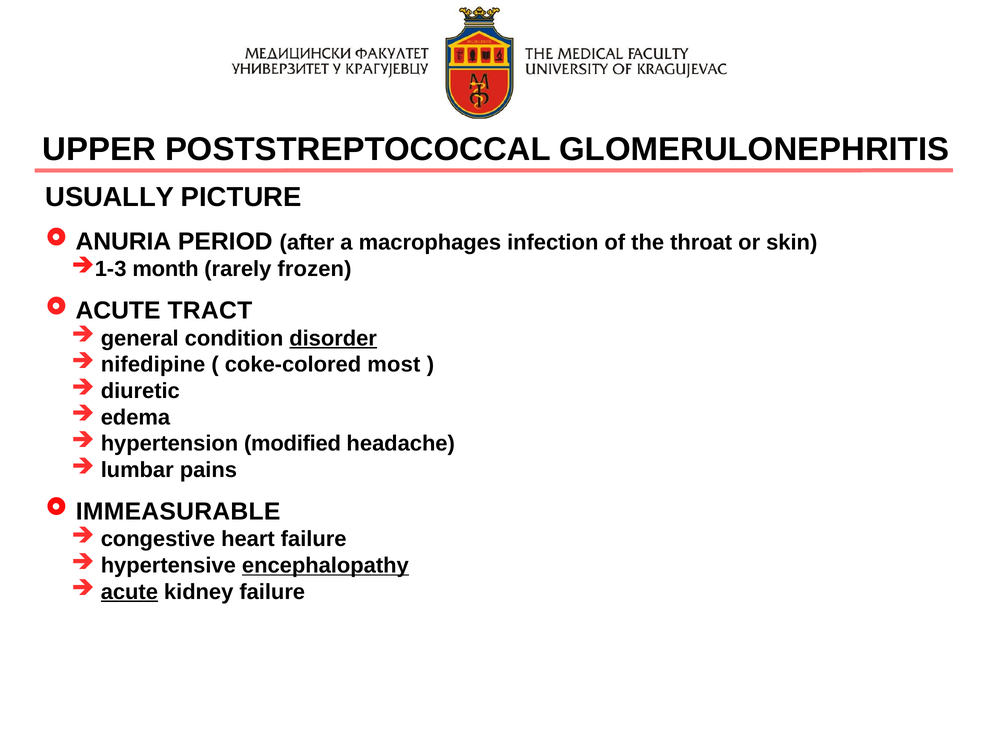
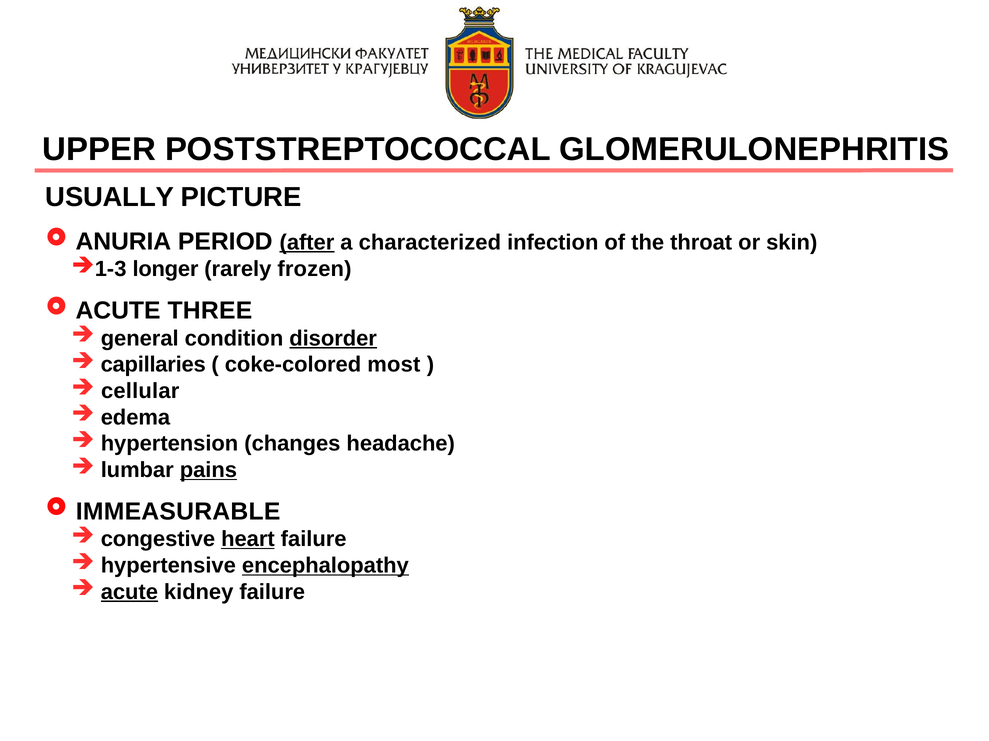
after underline: none -> present (307, 243)
macrophages: macrophages -> characterized (430, 243)
month: month -> longer (165, 270)
TRACT: TRACT -> THREE (210, 311)
nifedipine: nifedipine -> capillaries (153, 365)
diuretic: diuretic -> cellular (140, 391)
modified: modified -> changes (292, 444)
pains underline: none -> present (208, 471)
heart underline: none -> present (248, 540)
